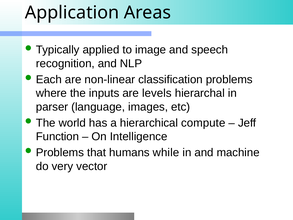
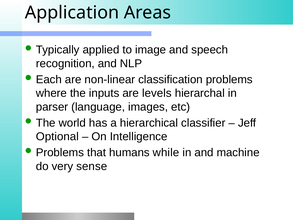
compute: compute -> classifier (203, 123)
Function: Function -> Optional (57, 136)
vector: vector -> sense (92, 166)
